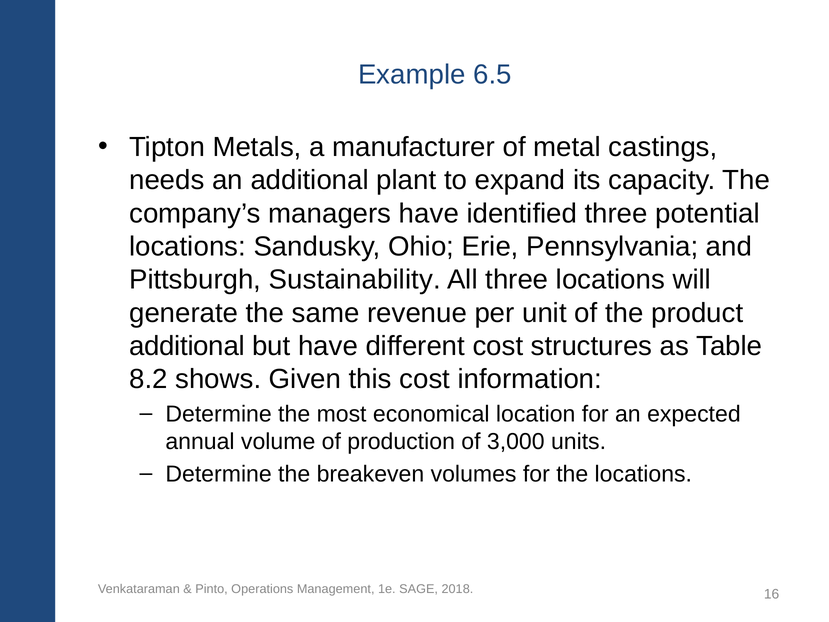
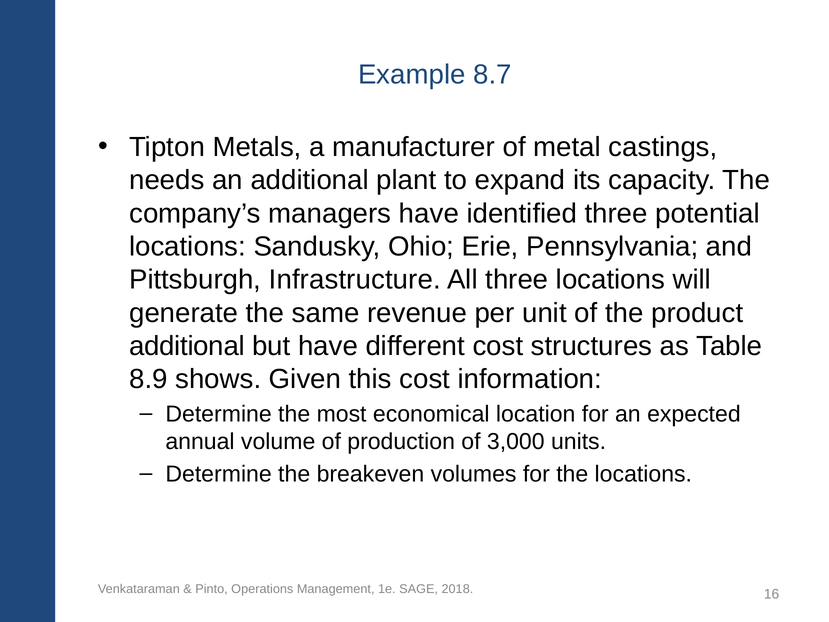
6.5: 6.5 -> 8.7 (492, 74)
Sustainability: Sustainability -> Infrastructure (355, 280)
8.2: 8.2 -> 8.9 (148, 379)
